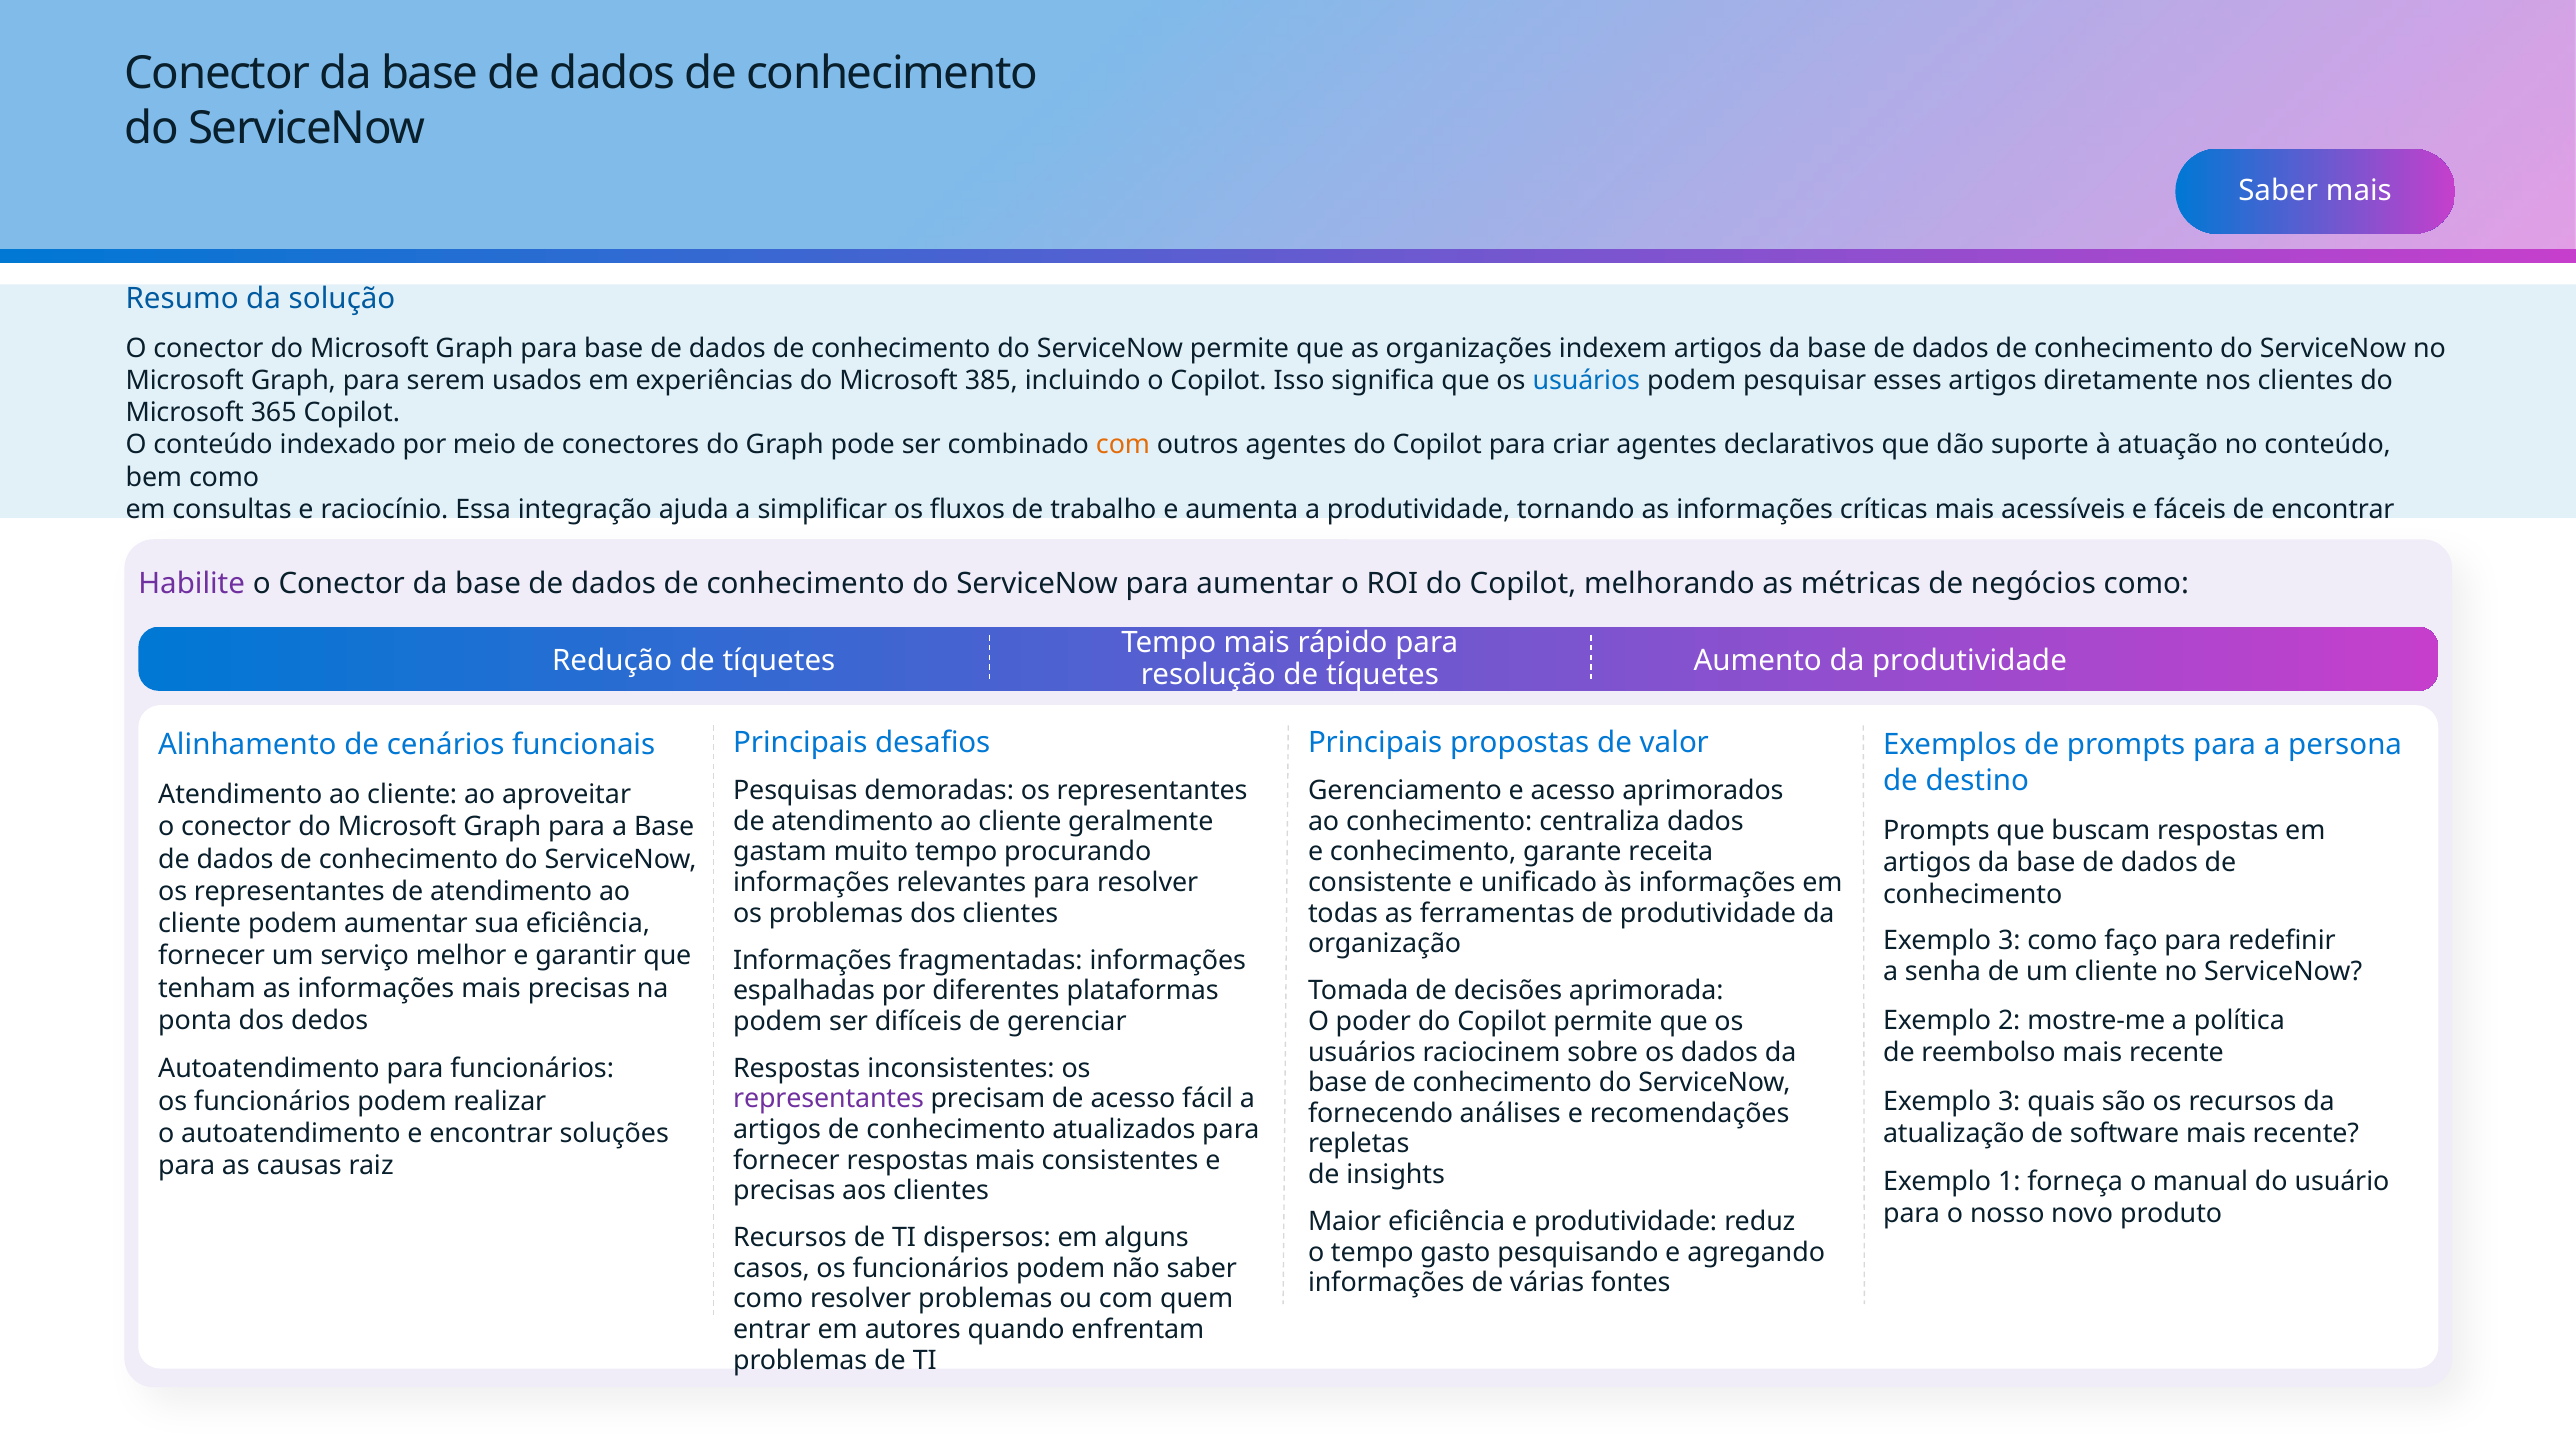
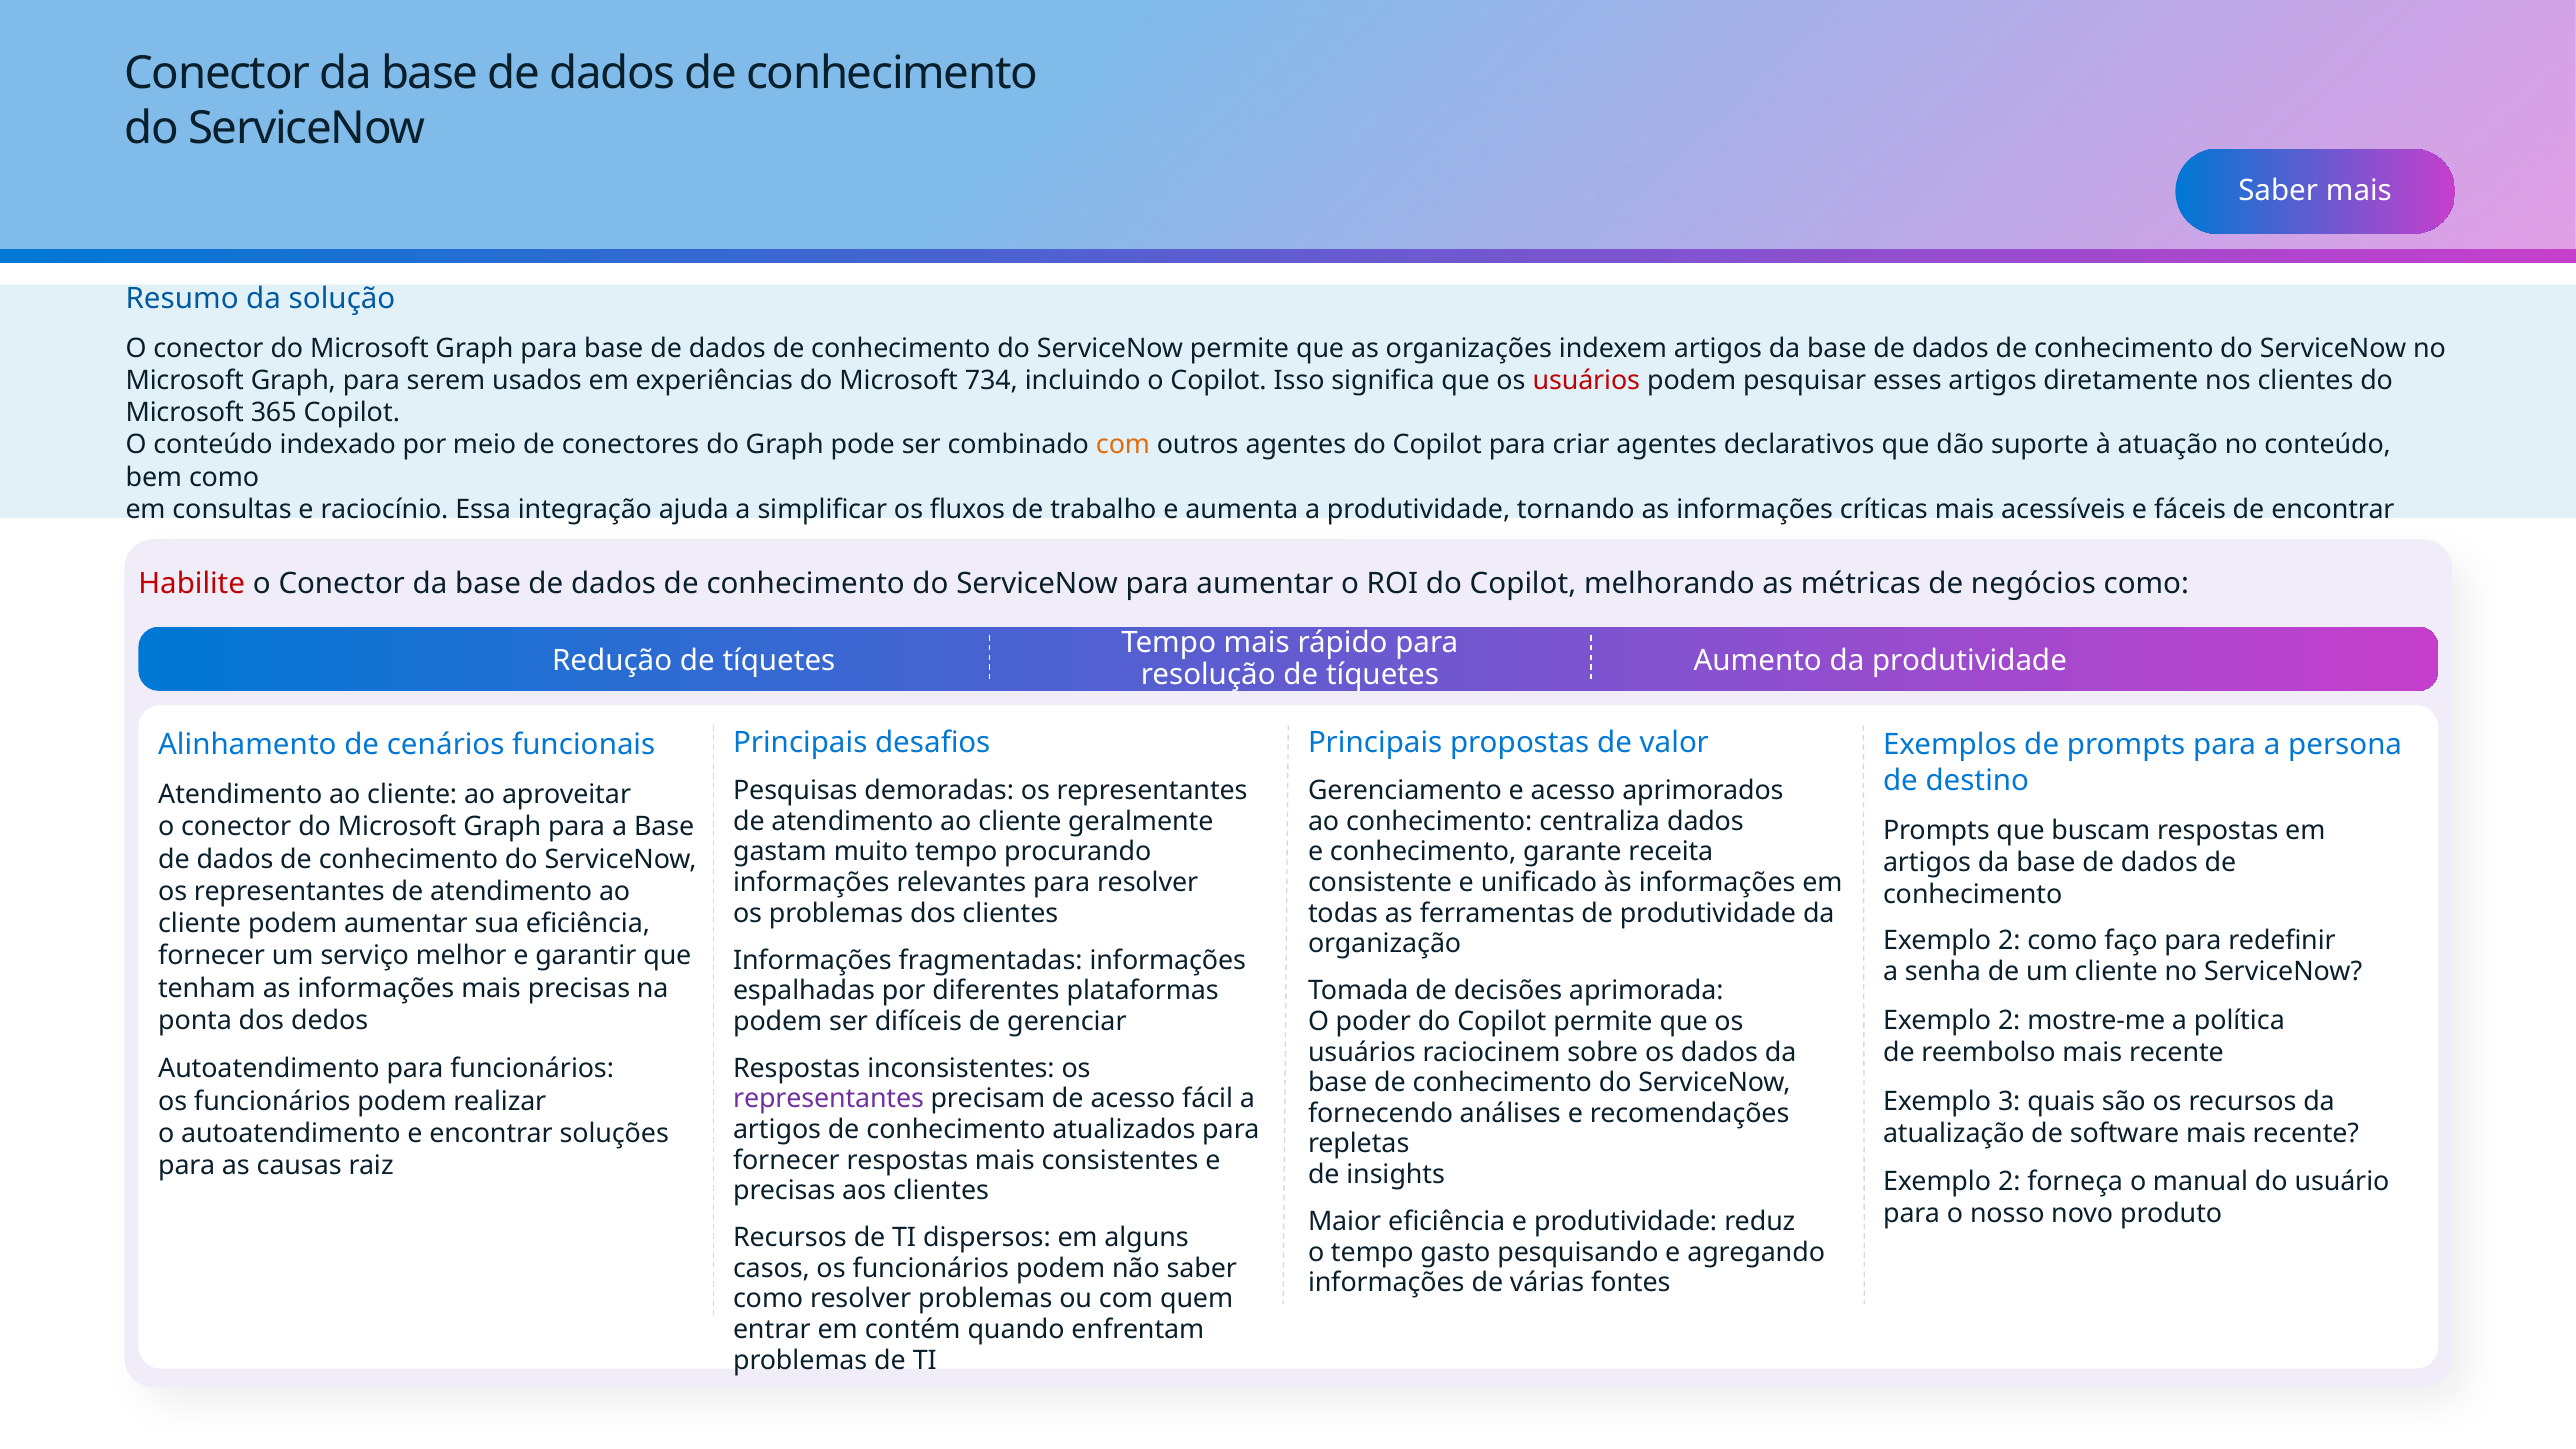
385: 385 -> 734 (991, 380)
usuários colour: blue -> red (1586, 380)
Habilite colour: purple -> red (192, 584)
3: 3 -> 2 (2009, 941)
1: 1 -> 2 (2009, 1182)
autores: autores -> contém (913, 1330)
